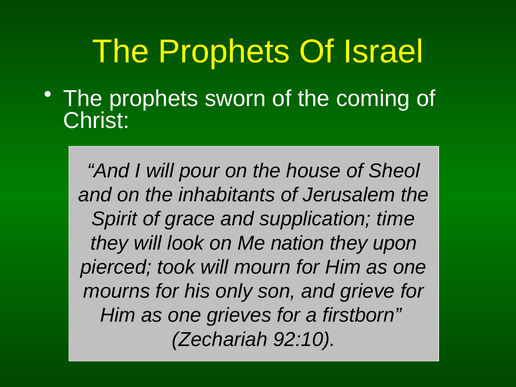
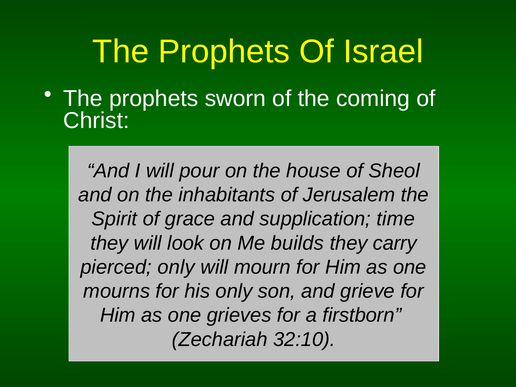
nation: nation -> builds (297, 243)
upon: upon -> carry (395, 243)
pierced took: took -> only (176, 267)
92:10: 92:10 -> 32:10 (304, 339)
